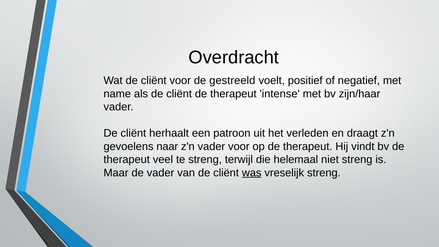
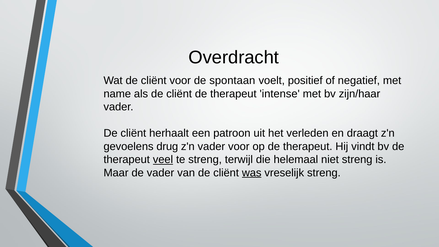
gestreeld: gestreeld -> spontaan (232, 81)
naar: naar -> drug (167, 146)
veel underline: none -> present (163, 160)
